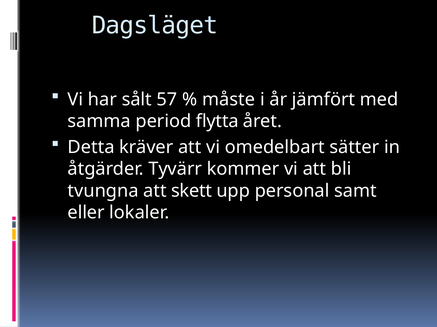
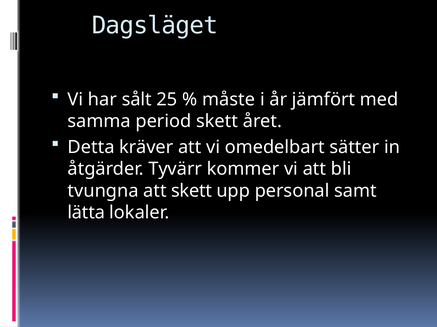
57: 57 -> 25 (167, 100)
period flytta: flytta -> skett (217, 121)
eller: eller -> lätta (86, 213)
